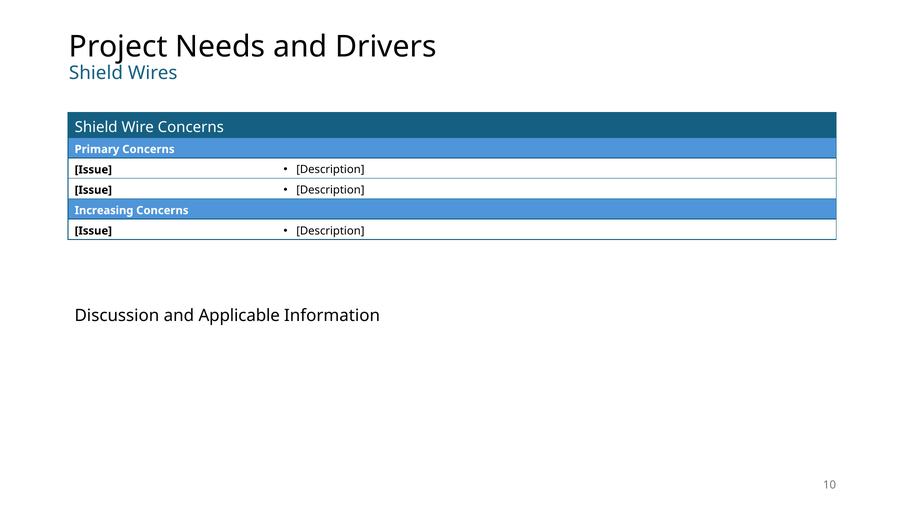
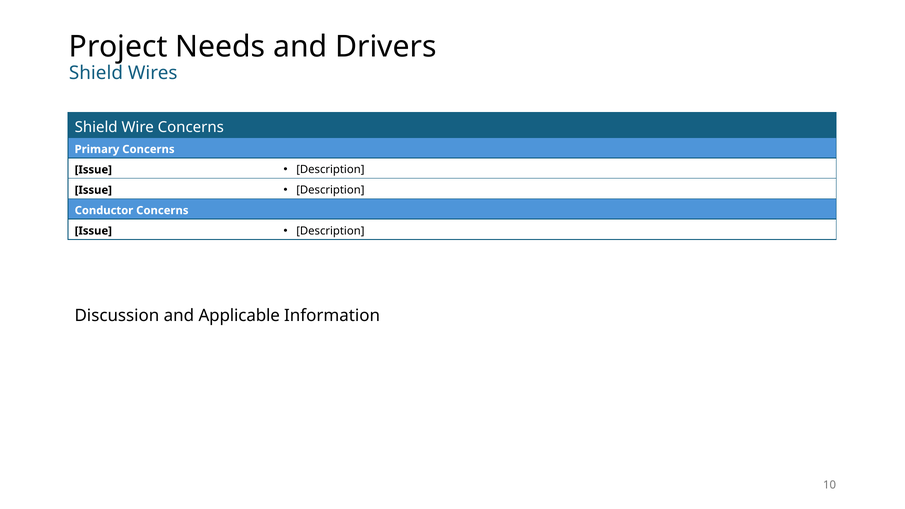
Increasing: Increasing -> Conductor (104, 210)
